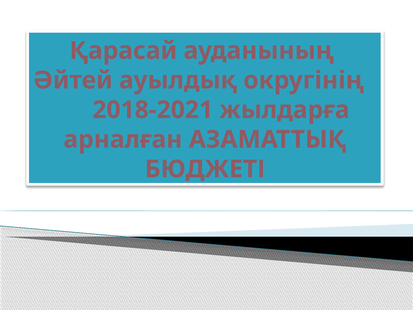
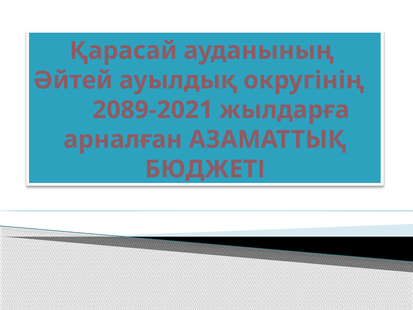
2018-2021: 2018-2021 -> 2089-2021 (153, 110)
